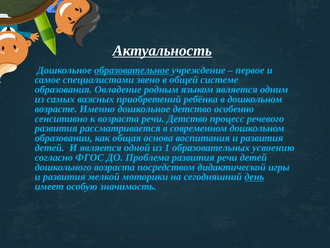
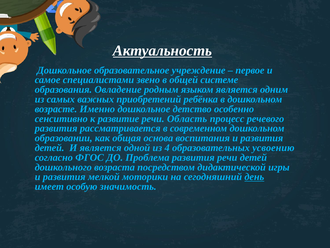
образовательное underline: present -> none (132, 70)
к возраста: возраста -> развитие (118, 118)
речи Детство: Детство -> Область (187, 118)
1: 1 -> 4 (167, 147)
